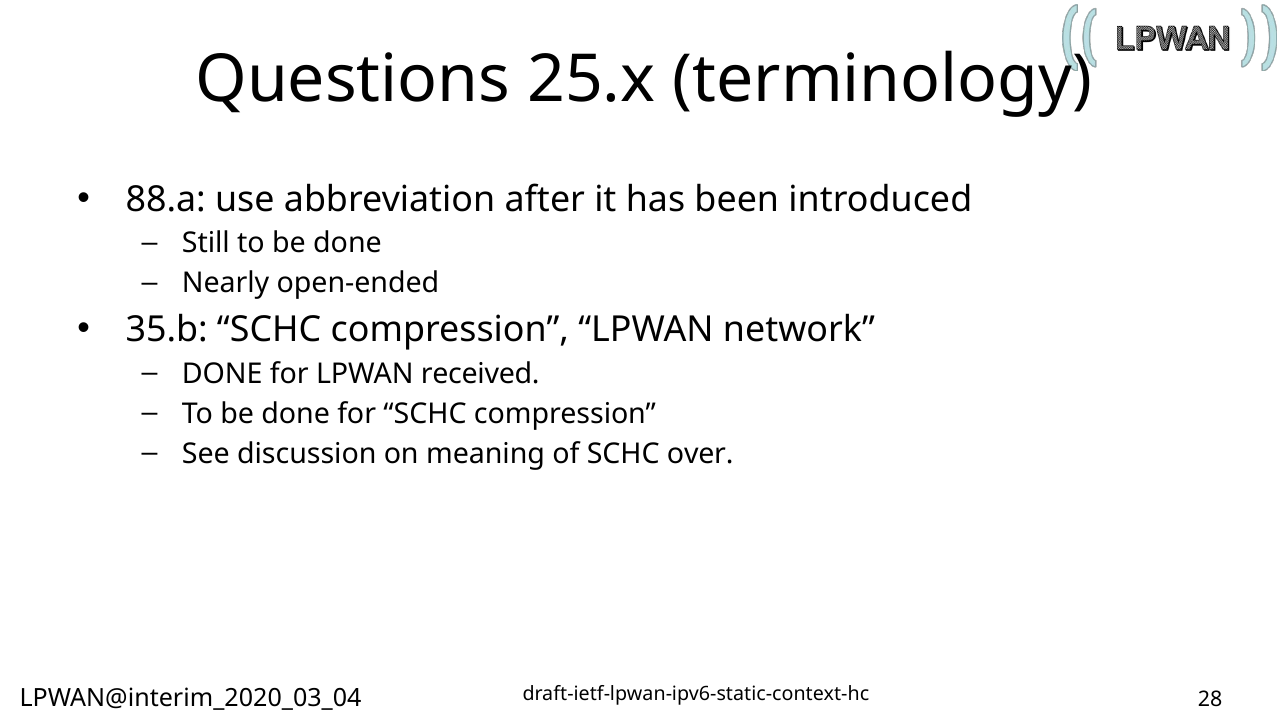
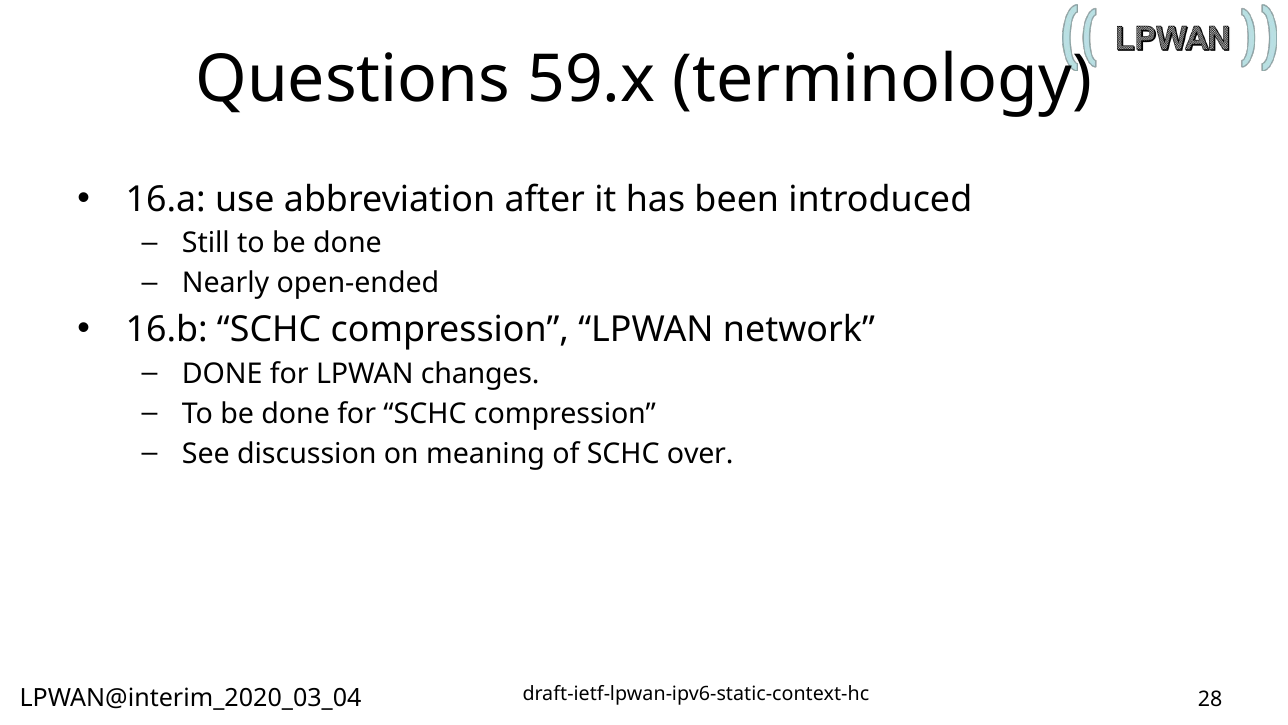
25.x: 25.x -> 59.x (592, 80)
88.a: 88.a -> 16.a (166, 200)
35.b: 35.b -> 16.b (167, 330)
received: received -> changes (480, 374)
